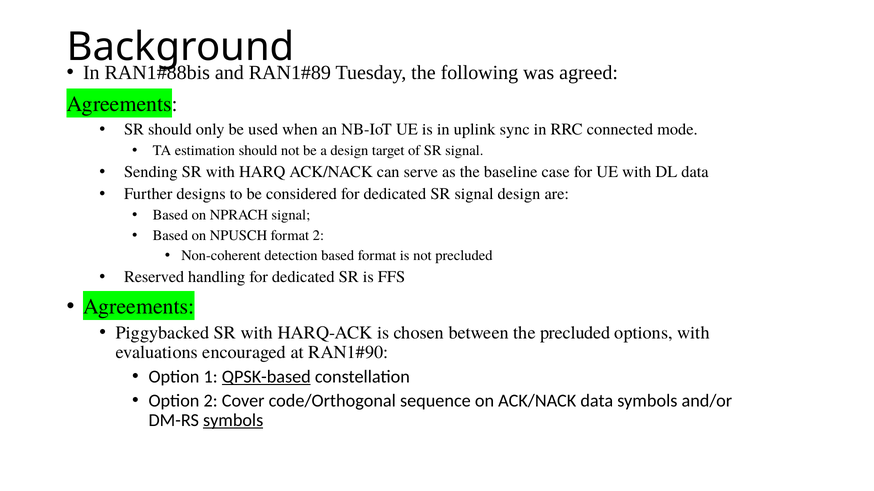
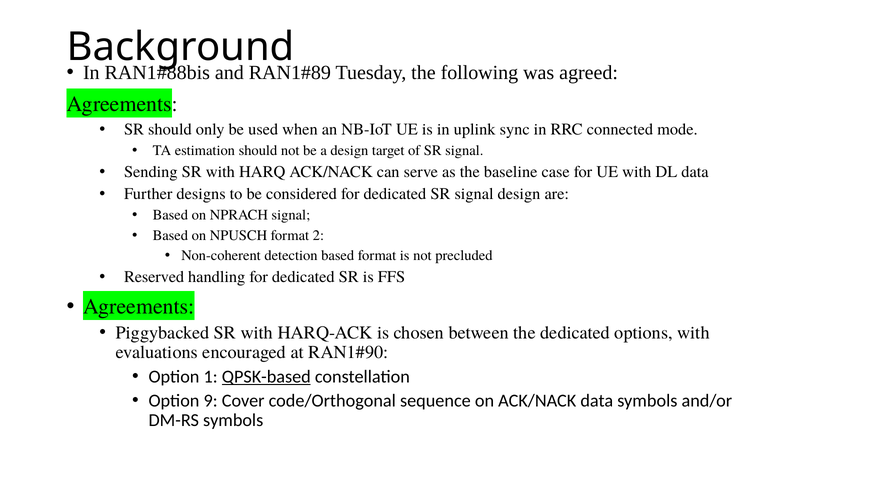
the precluded: precluded -> dedicated (575, 333)
Option 2: 2 -> 9 (211, 401)
symbols underline: present -> none (233, 421)
